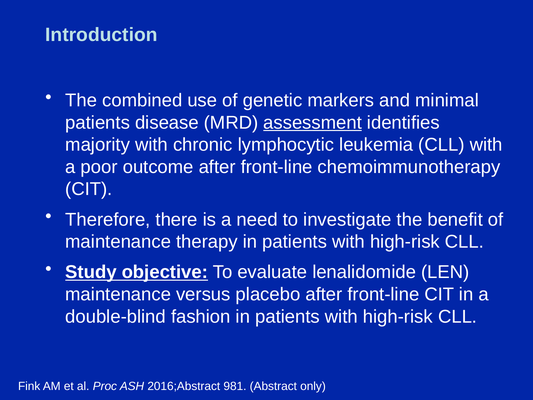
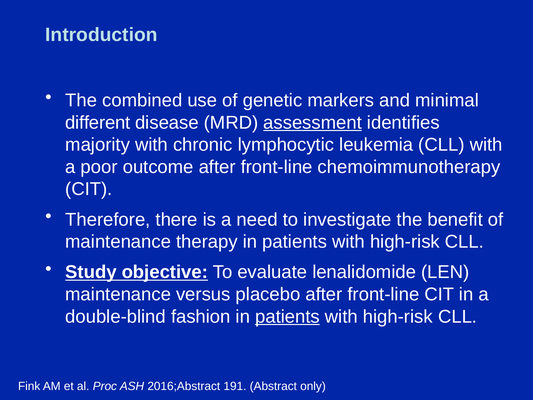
patients: patients -> different (98, 122)
patients underline: none -> present (287, 316)
981: 981 -> 191 (235, 386)
